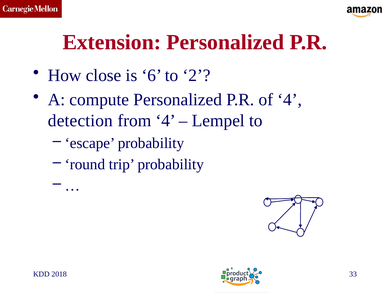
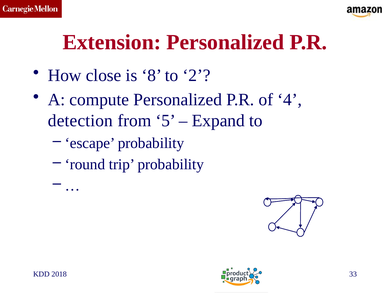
6: 6 -> 8 (152, 75)
from 4: 4 -> 5 (166, 120)
Lempel: Lempel -> Expand (218, 120)
